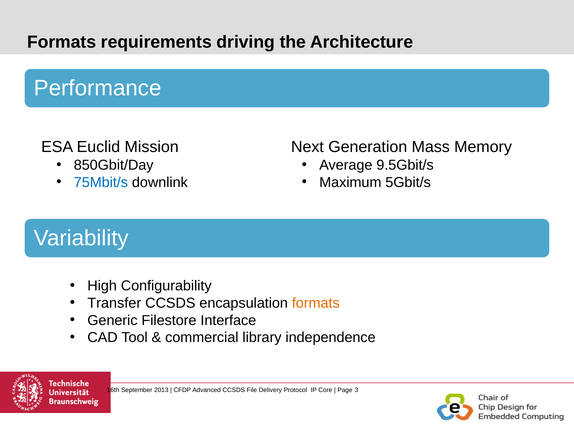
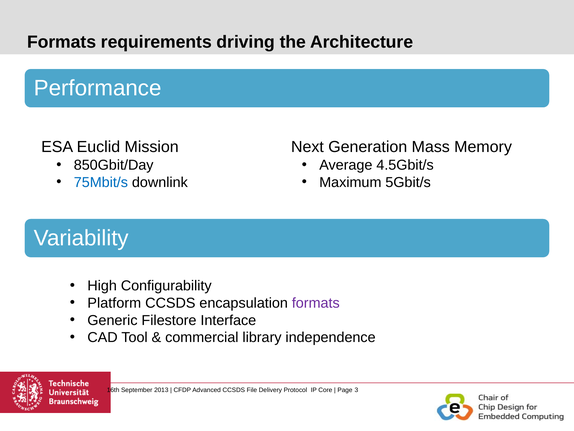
9.5Gbit/s: 9.5Gbit/s -> 4.5Gbit/s (405, 165)
Transfer: Transfer -> Platform (114, 303)
formats colour: orange -> purple (316, 303)
